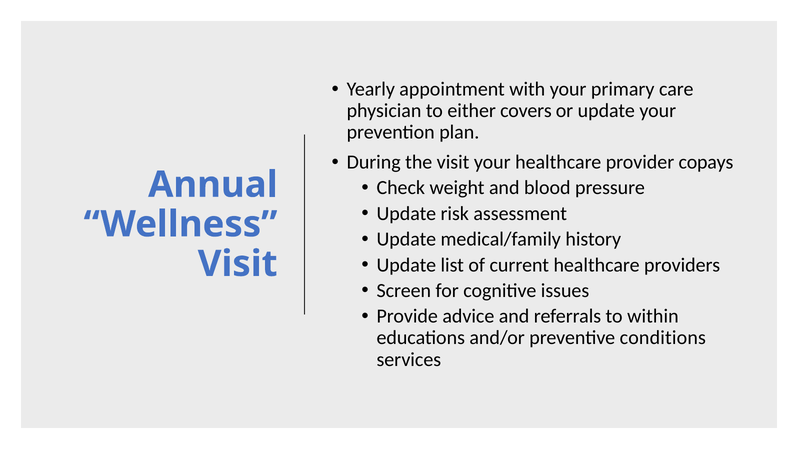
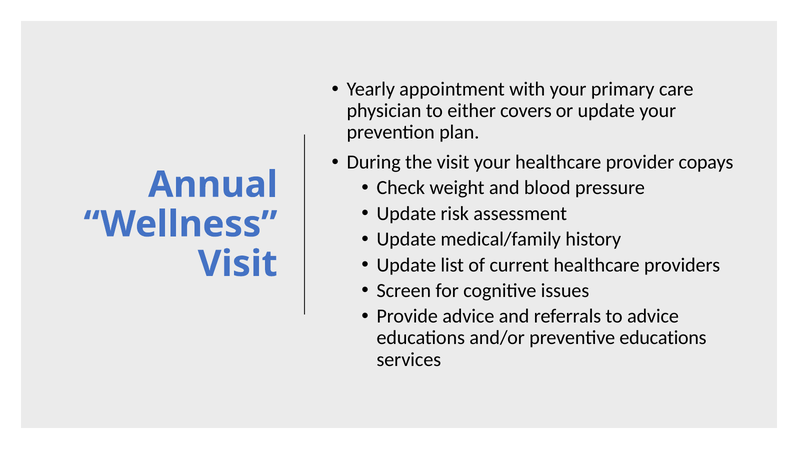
to within: within -> advice (653, 316)
preventive conditions: conditions -> educations (663, 338)
